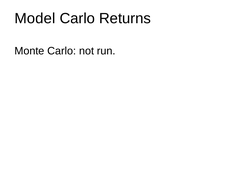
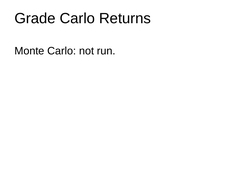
Model: Model -> Grade (35, 18)
